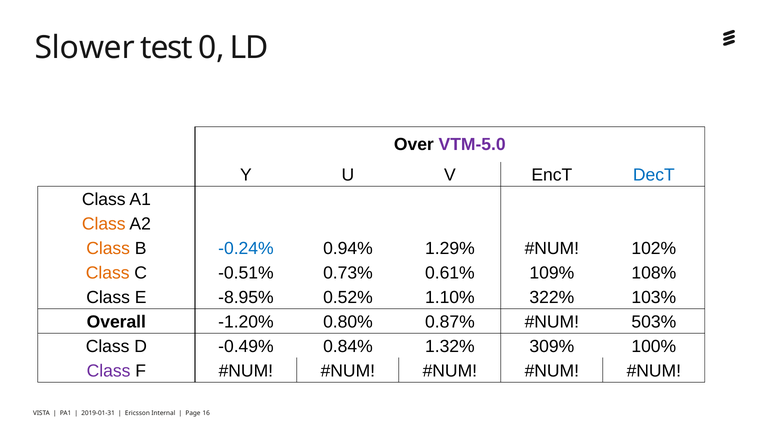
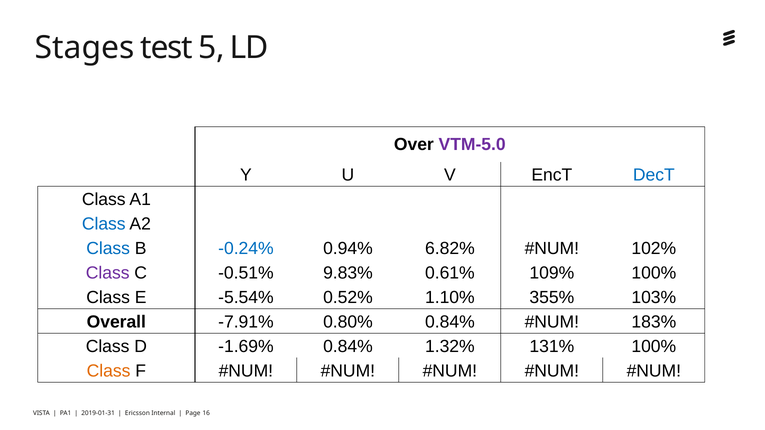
Slower: Slower -> Stages (85, 48)
0: 0 -> 5 (211, 48)
Class colour: orange -> blue (104, 224)
Class colour: orange -> blue (108, 249)
1.29%: 1.29% -> 6.82% (450, 249)
Class colour: orange -> purple (108, 273)
0.73%: 0.73% -> 9.83% (348, 273)
109% 108%: 108% -> 100% (654, 273)
-8.95%: -8.95% -> -5.54% (246, 298)
322%: 322% -> 355% (552, 298)
-1.20%: -1.20% -> -7.91% (246, 322)
0.80% 0.87%: 0.87% -> 0.84% (450, 322)
503%: 503% -> 183% (654, 322)
-0.49%: -0.49% -> -1.69% (246, 347)
309%: 309% -> 131% (552, 347)
Class colour: purple -> orange (109, 371)
